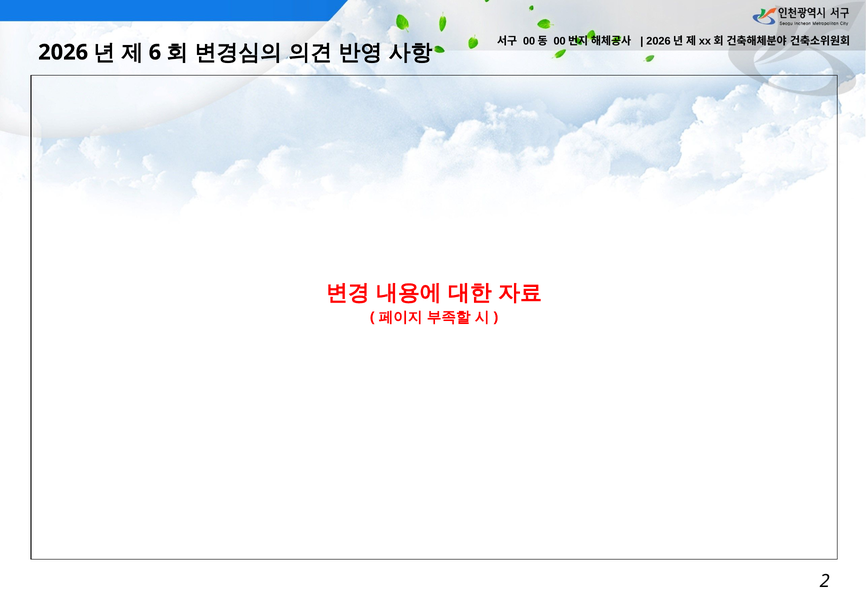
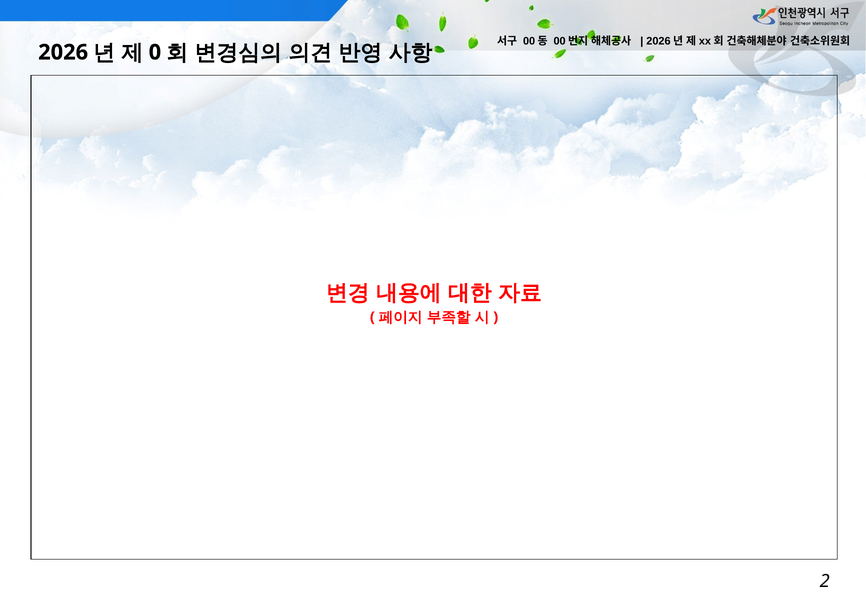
6: 6 -> 0 (155, 52)
